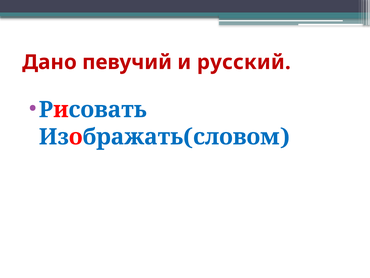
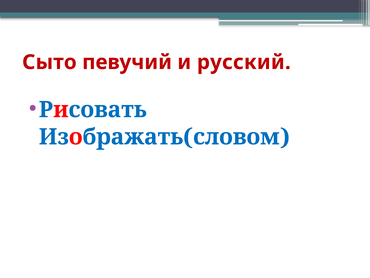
Дано: Дано -> Сыто (49, 62)
